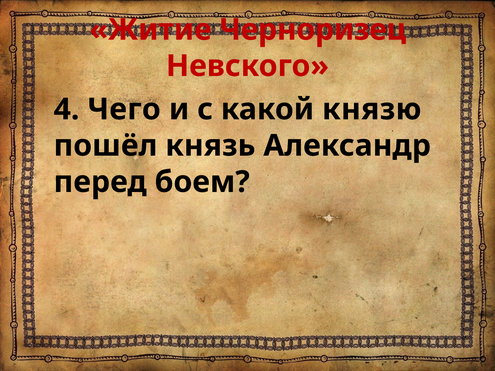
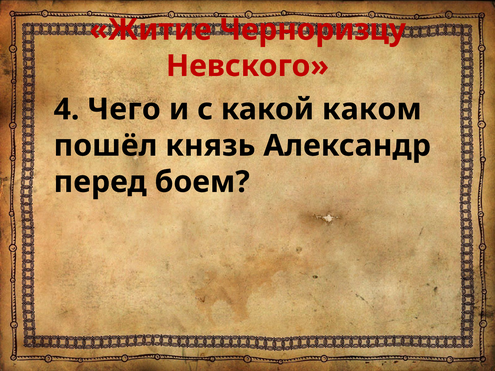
Черноризец: Черноризец -> Черноризцу (313, 30)
князю: князю -> каком (372, 109)
